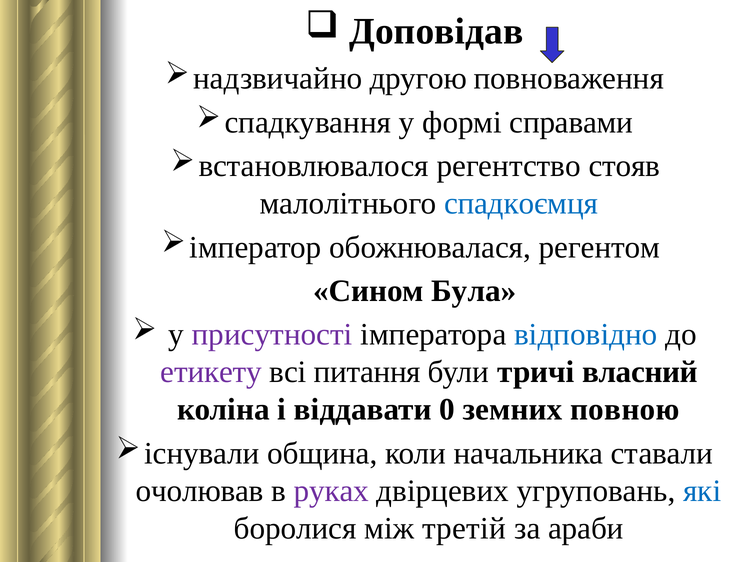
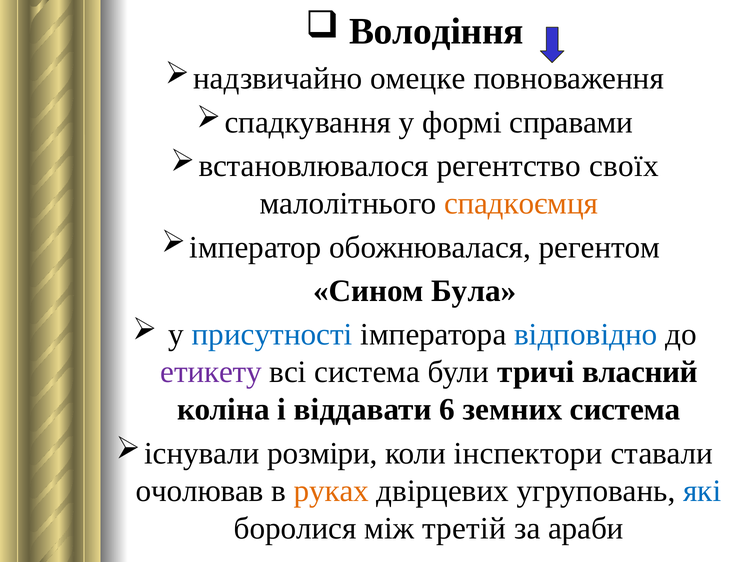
Доповідав: Доповідав -> Володіння (436, 32)
другою: другою -> омецке (418, 79)
стояв: стояв -> своїх (624, 166)
спадкоємця colour: blue -> orange (521, 204)
присутності colour: purple -> blue (272, 335)
всі питання: питання -> система (367, 372)
0: 0 -> 6 (447, 410)
земних повною: повною -> система (625, 410)
община: община -> розміри (322, 454)
начальника: начальника -> інспектори (528, 454)
руках colour: purple -> orange (331, 491)
